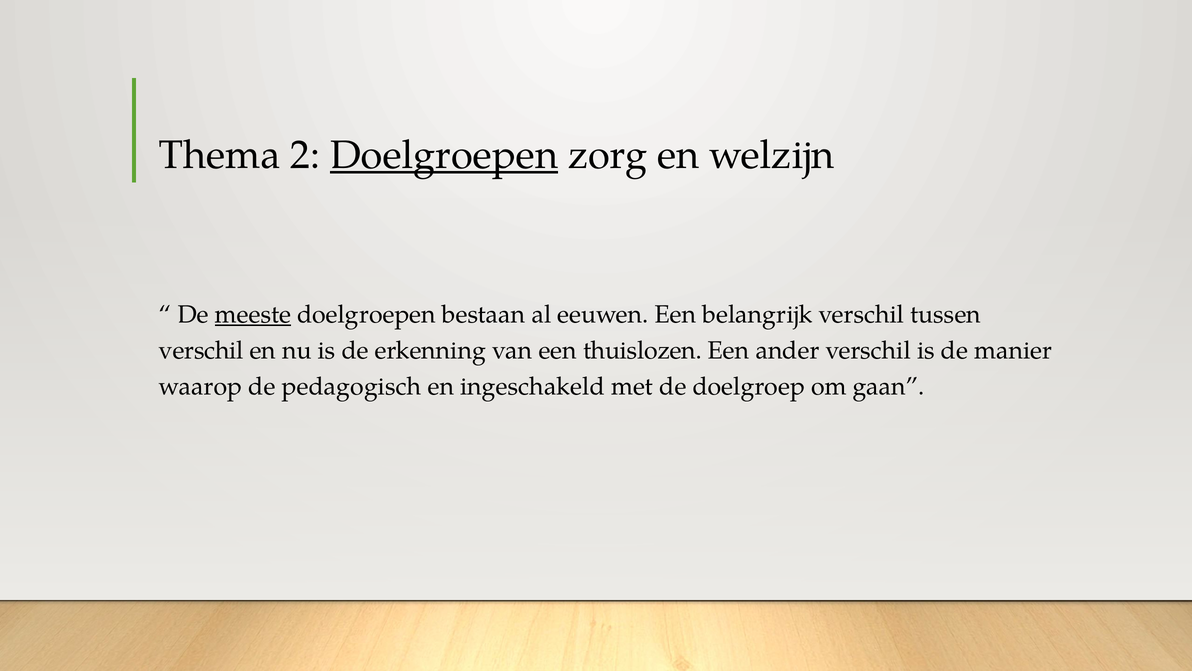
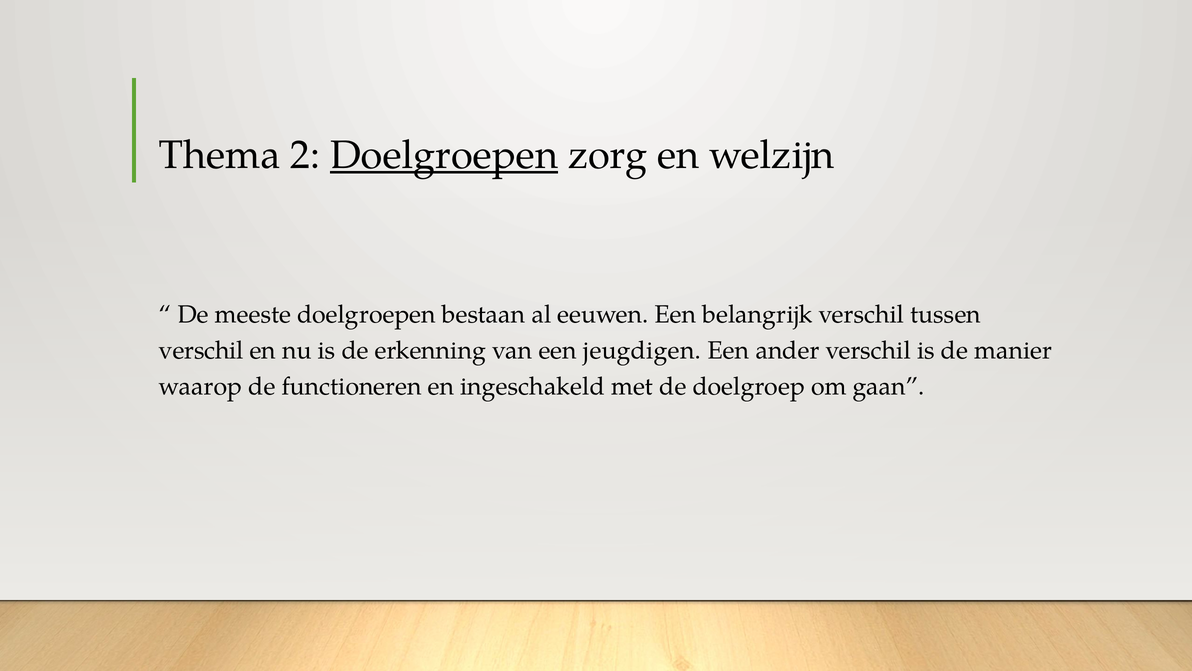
meeste underline: present -> none (253, 315)
thuislozen: thuislozen -> jeugdigen (642, 350)
pedagogisch: pedagogisch -> functioneren (352, 386)
